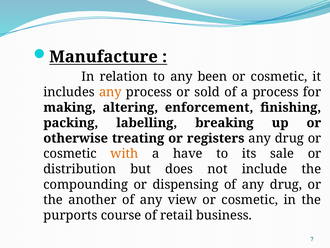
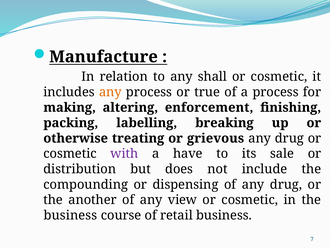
been: been -> shall (212, 77)
sold: sold -> true (207, 92)
registers: registers -> grievous (216, 138)
with colour: orange -> purple (124, 153)
purports: purports -> business (70, 215)
